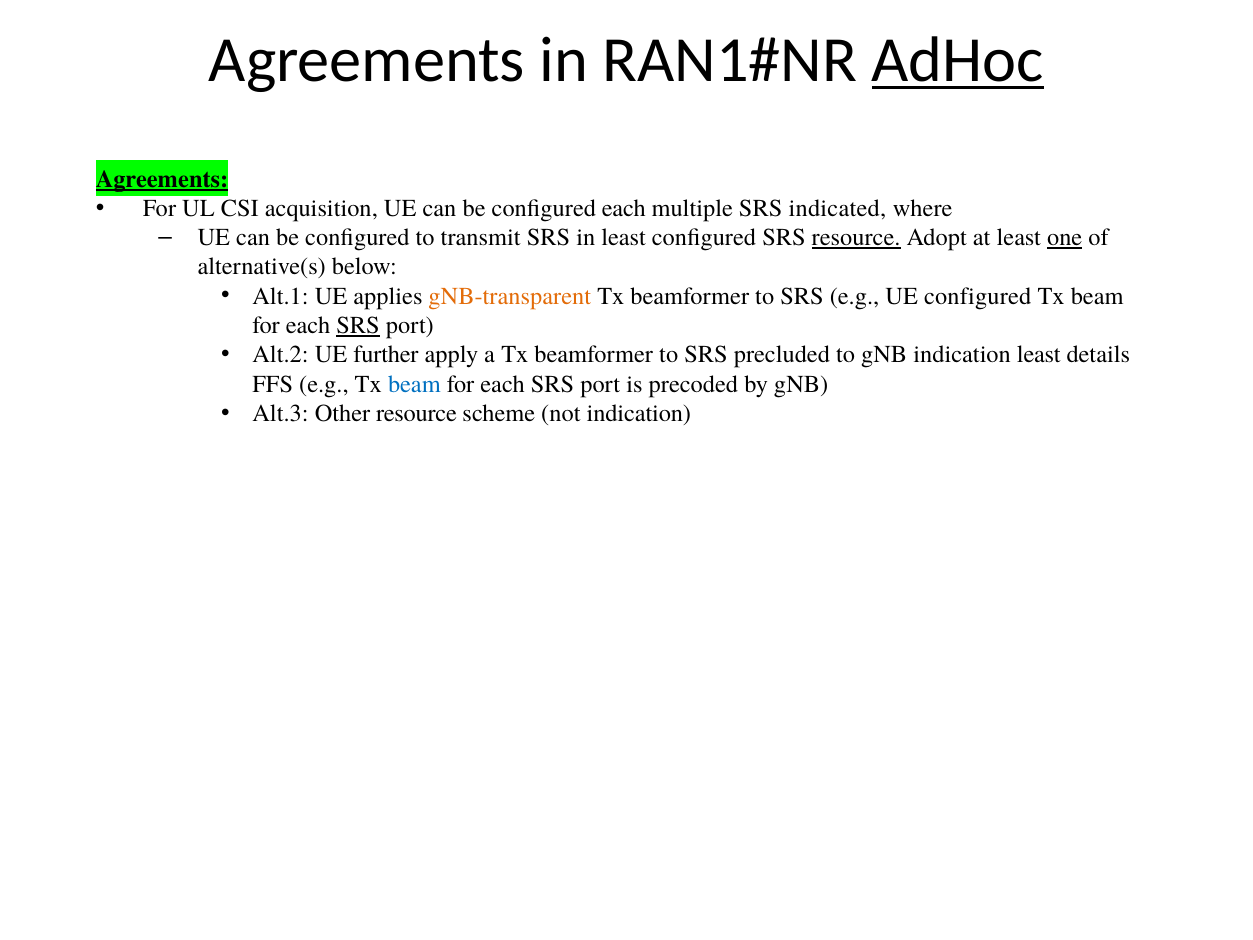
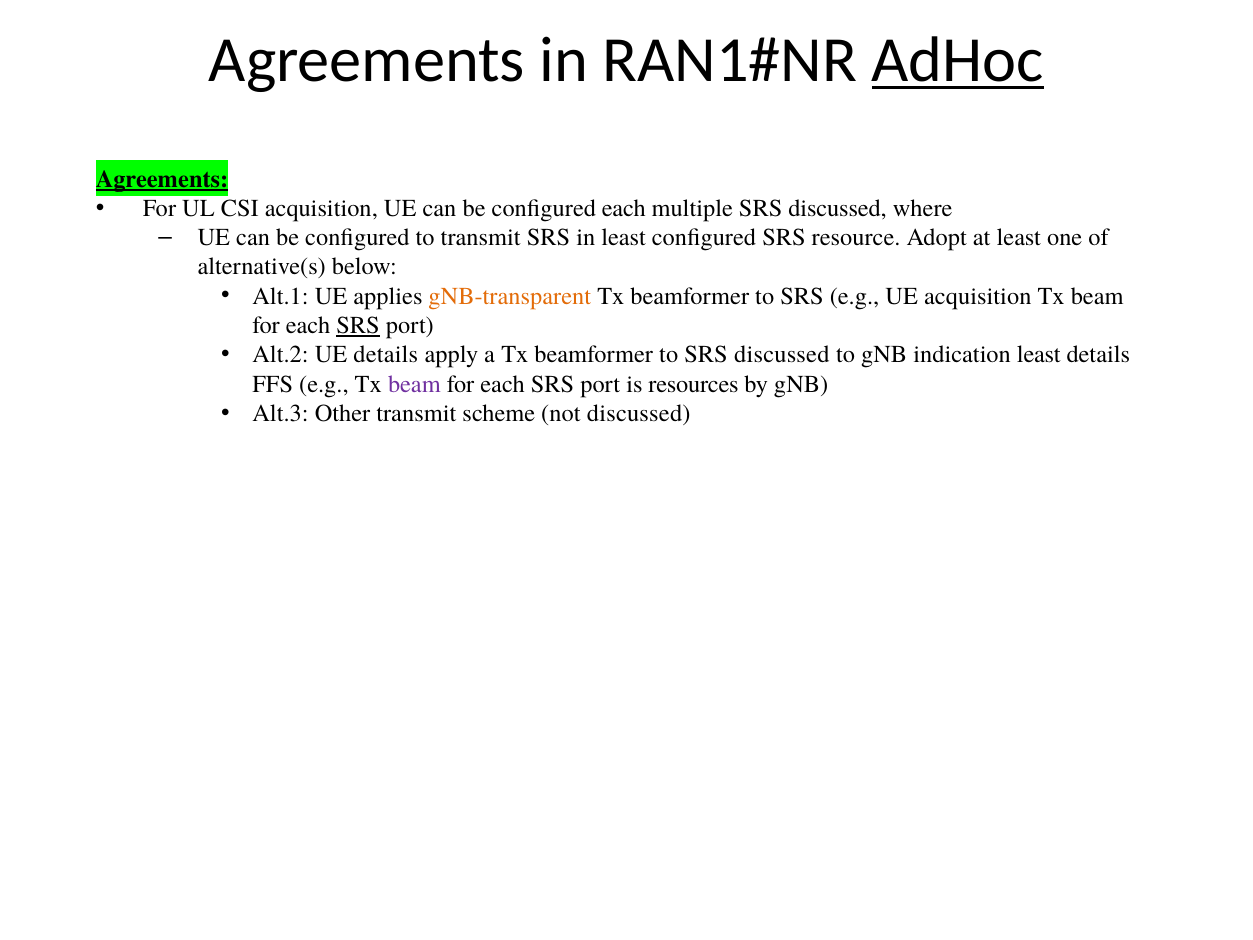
multiple SRS indicated: indicated -> discussed (838, 208)
resource underline: present -> none (856, 238)
one underline: present -> none (1065, 238)
UE configured: configured -> acquisition (978, 296)
UE further: further -> details (386, 355)
to SRS precluded: precluded -> discussed (782, 355)
beam colour: blue -> purple (414, 384)
precoded: precoded -> resources (694, 384)
Other resource: resource -> transmit (416, 413)
not indication: indication -> discussed (639, 413)
